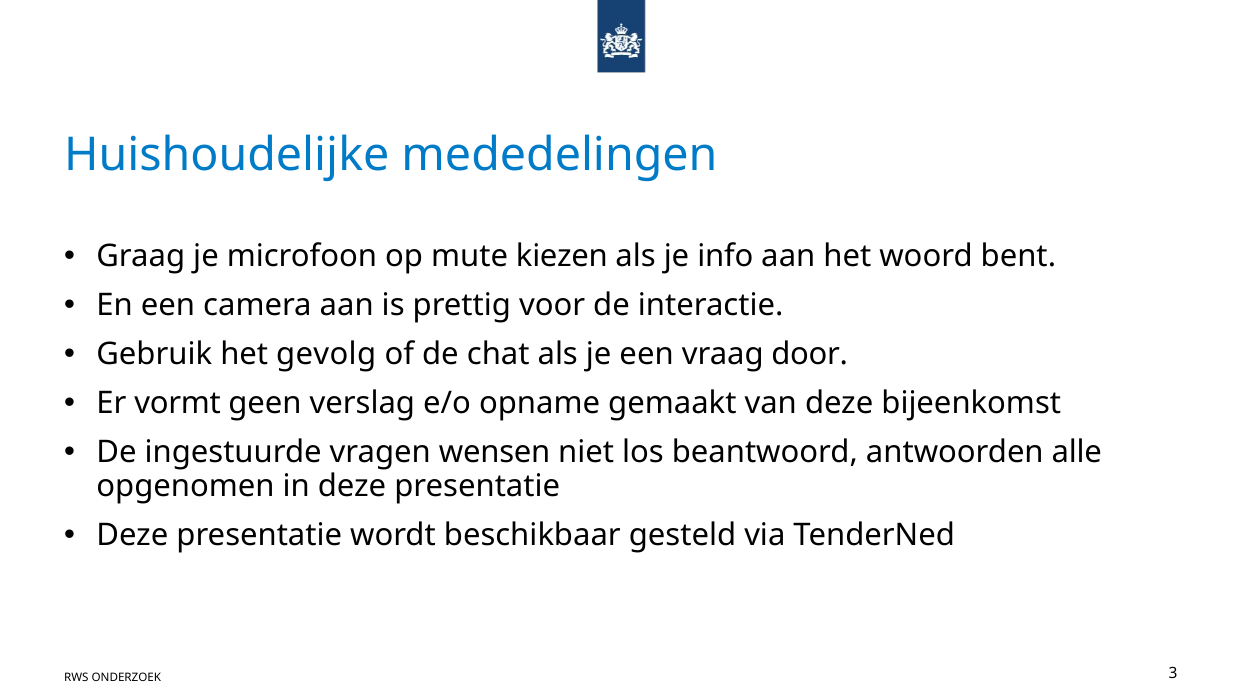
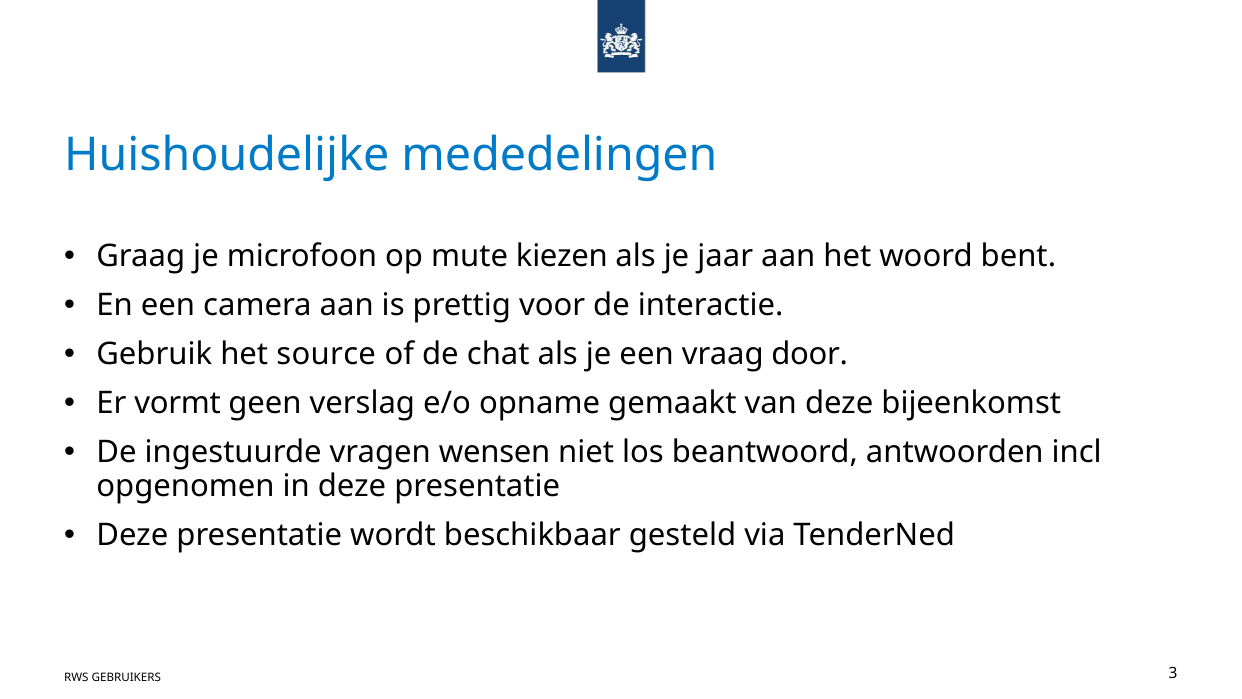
info: info -> jaar (725, 256)
gevolg: gevolg -> source (326, 354)
alle: alle -> incl (1077, 452)
ONDERZOEK: ONDERZOEK -> GEBRUIKERS (126, 677)
